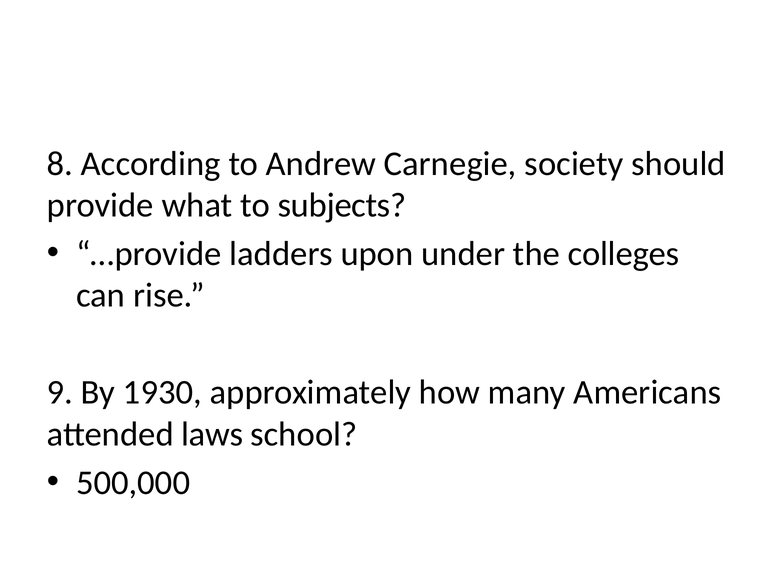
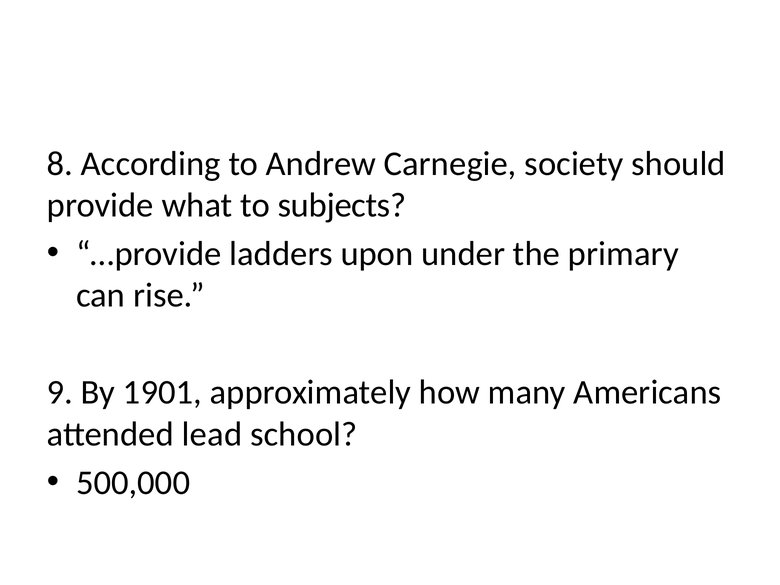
colleges: colleges -> primary (623, 254)
1930: 1930 -> 1901 (162, 393)
laws: laws -> lead (212, 434)
